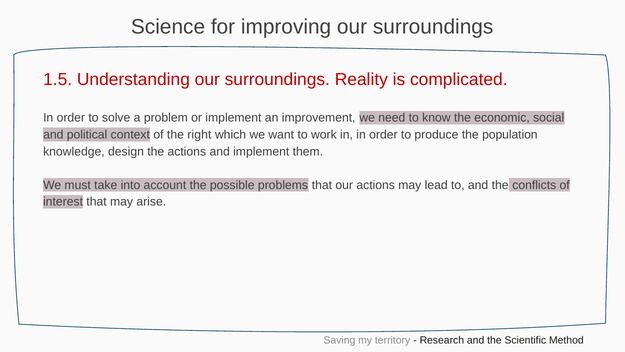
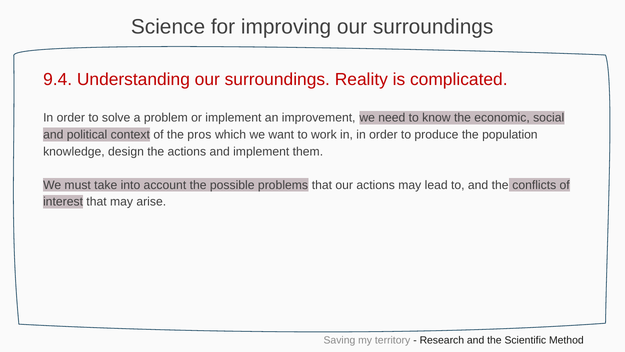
1.5: 1.5 -> 9.4 (58, 79)
right: right -> pros (199, 135)
